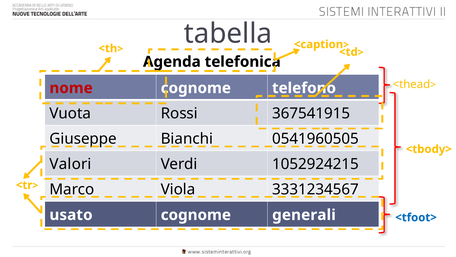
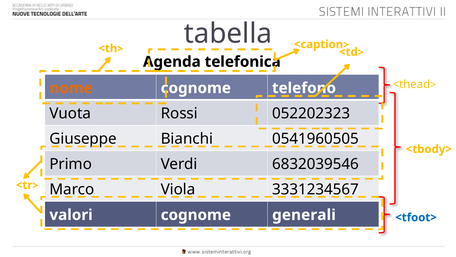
nome colour: red -> orange (71, 88)
367541915: 367541915 -> 052202323 (311, 113)
Valori: Valori -> Primo (71, 164)
1052924215: 1052924215 -> 6832039546 (315, 164)
usato: usato -> valori (71, 215)
